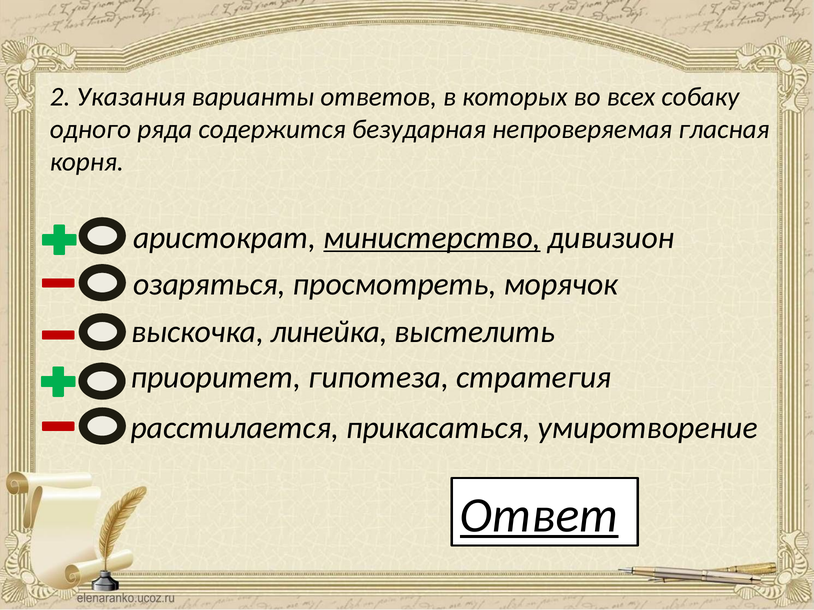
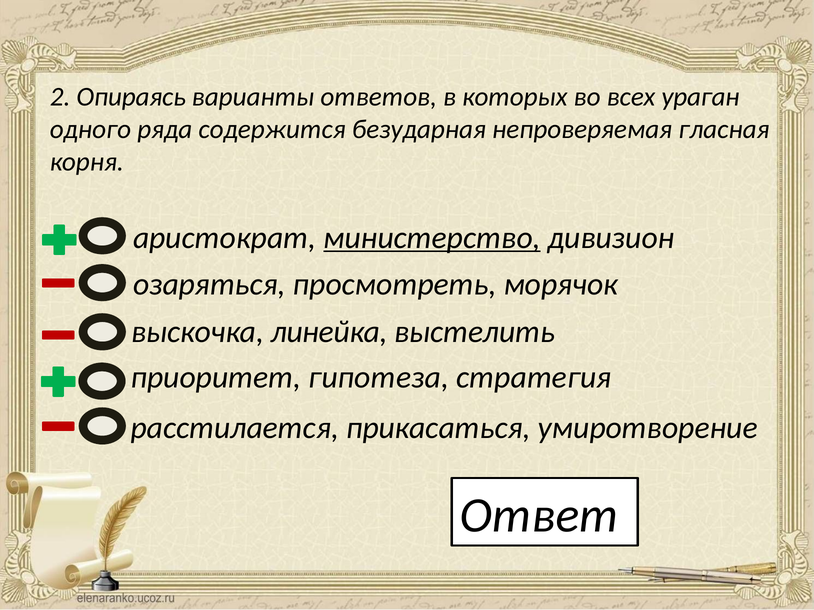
Указания: Указания -> Опираясь (131, 97)
собаку: собаку -> ураган (700, 97)
Ответ underline: present -> none (539, 516)
